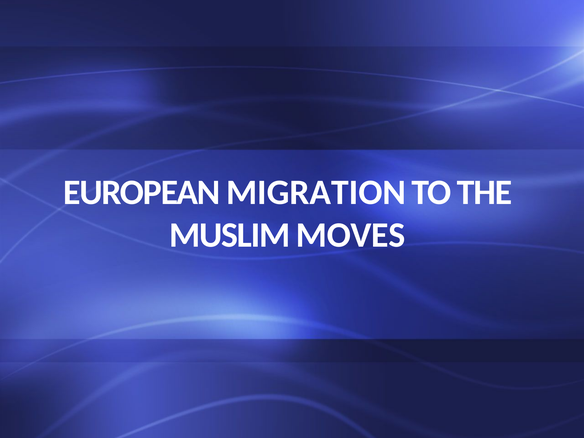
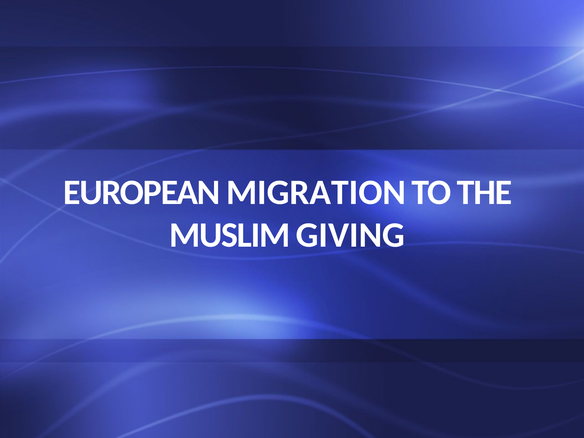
MOVES: MOVES -> GIVING (350, 235)
